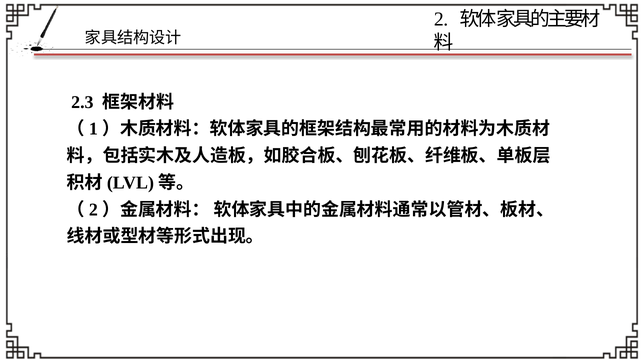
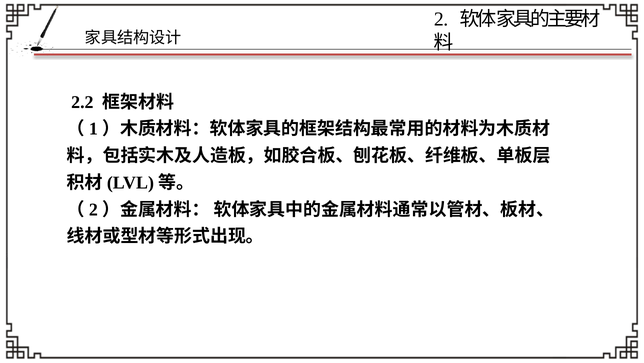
2.3: 2.3 -> 2.2 (82, 102)
